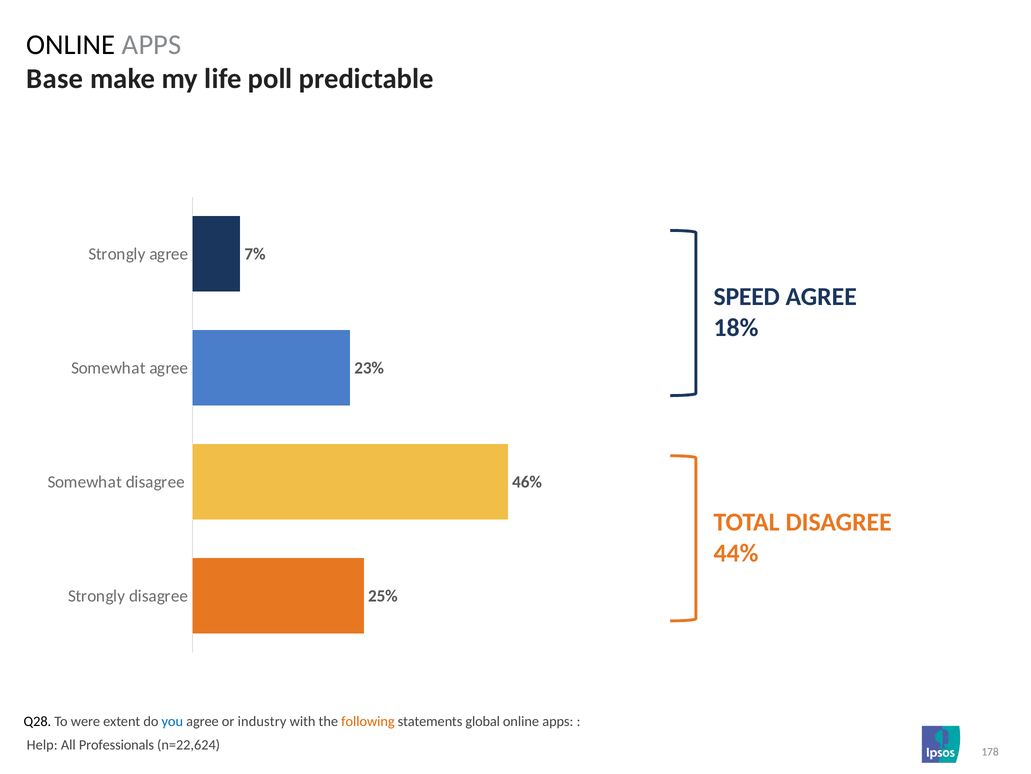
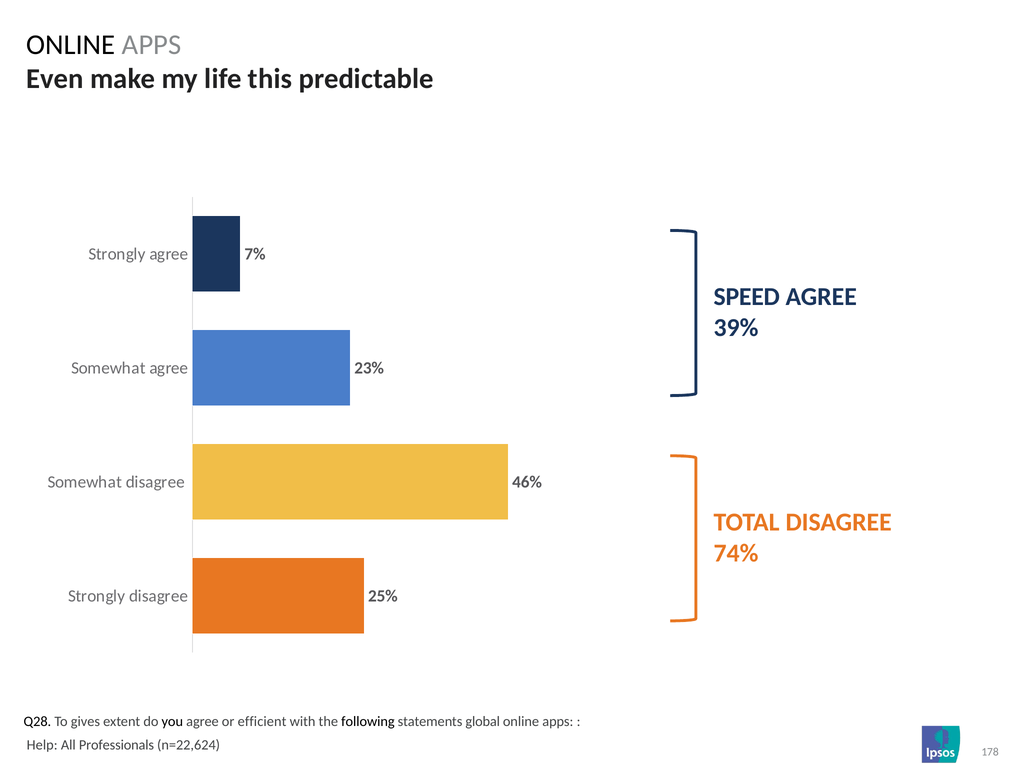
Base: Base -> Even (55, 79)
poll: poll -> this (270, 79)
18%: 18% -> 39% (736, 328)
44%: 44% -> 74% (736, 553)
were: were -> gives (85, 721)
you colour: blue -> black (172, 721)
industry: industry -> efficient (262, 721)
following colour: orange -> black (368, 721)
